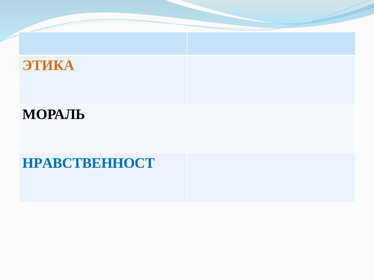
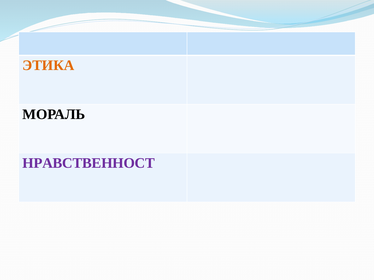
НРАВСТВЕННОСТ colour: blue -> purple (89, 163)
